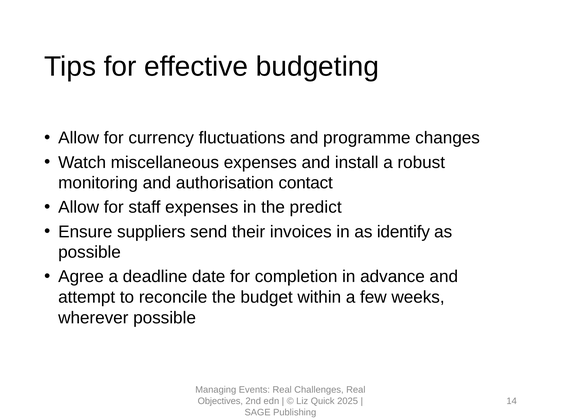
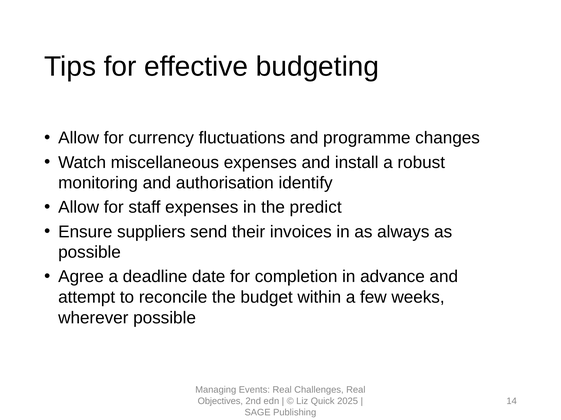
contact: contact -> identify (306, 183)
identify: identify -> always (403, 232)
